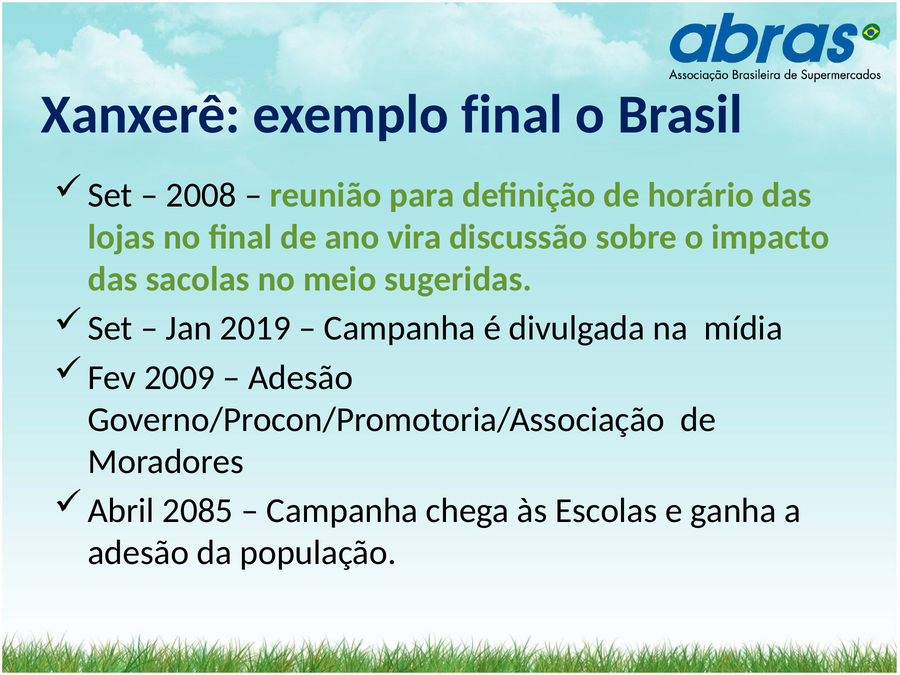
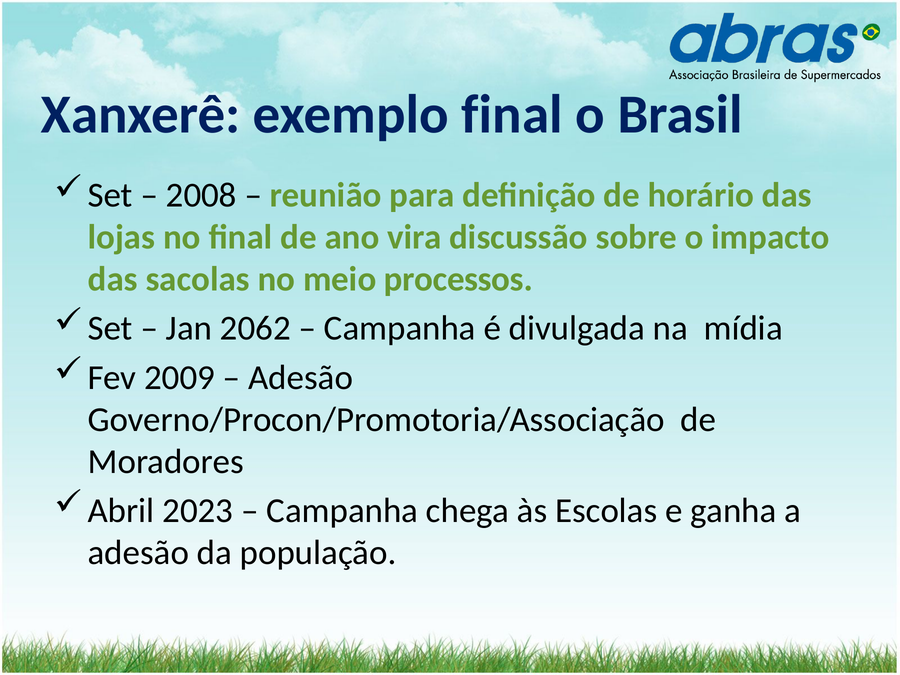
sugeridas: sugeridas -> processos (458, 279)
2019: 2019 -> 2062 (255, 328)
2085: 2085 -> 2023 (198, 511)
